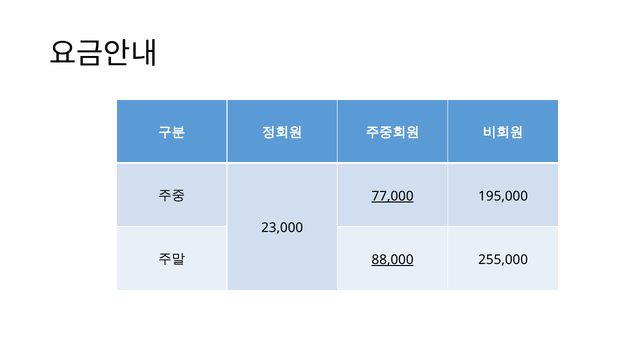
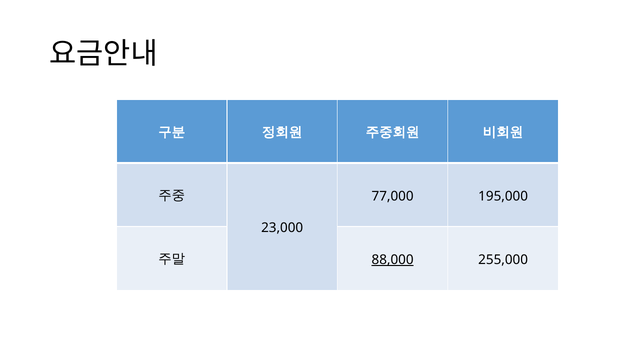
77,000 underline: present -> none (393, 196)
